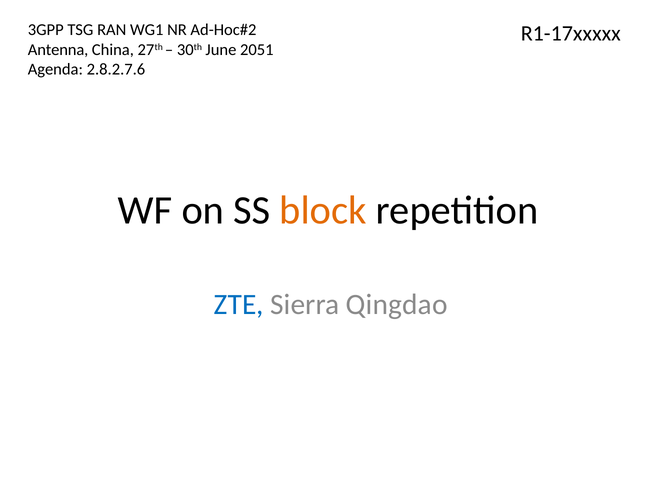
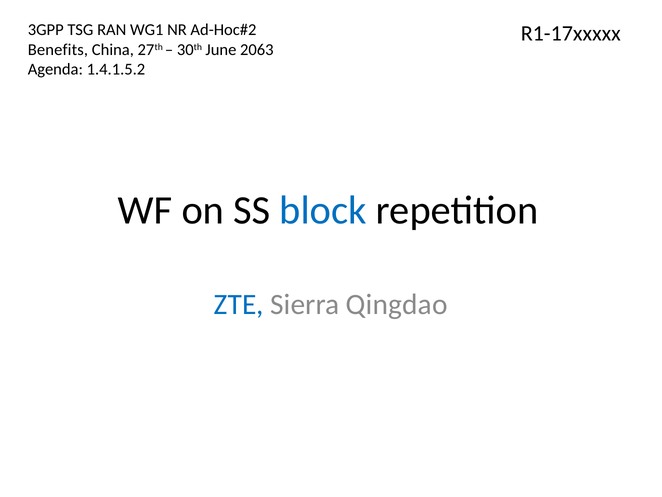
Antenna: Antenna -> Benefits (58, 50)
2051: 2051 -> 2063 (257, 50)
2.8.2.7.6: 2.8.2.7.6 -> 1.4.1.5.2 (116, 69)
block colour: orange -> blue (323, 210)
